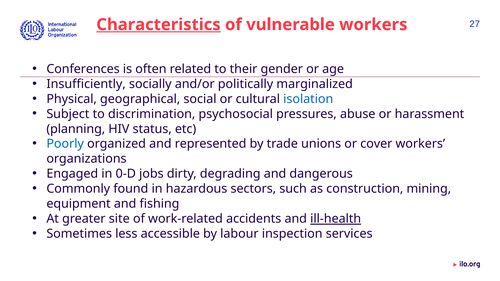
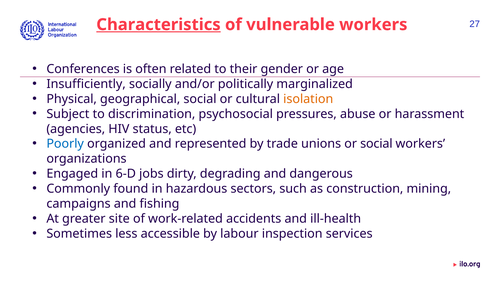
isolation colour: blue -> orange (308, 99)
planning: planning -> agencies (76, 129)
or cover: cover -> social (376, 144)
0-D: 0-D -> 6-D (126, 174)
equipment: equipment -> campaigns (79, 204)
ill-health underline: present -> none (336, 219)
